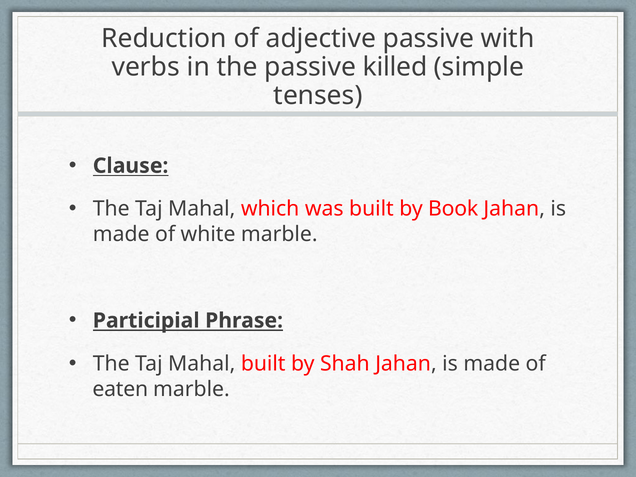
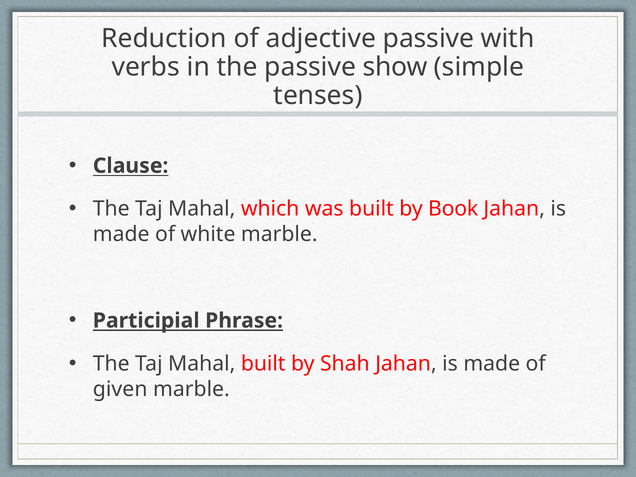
killed: killed -> show (395, 67)
eaten: eaten -> given (120, 389)
